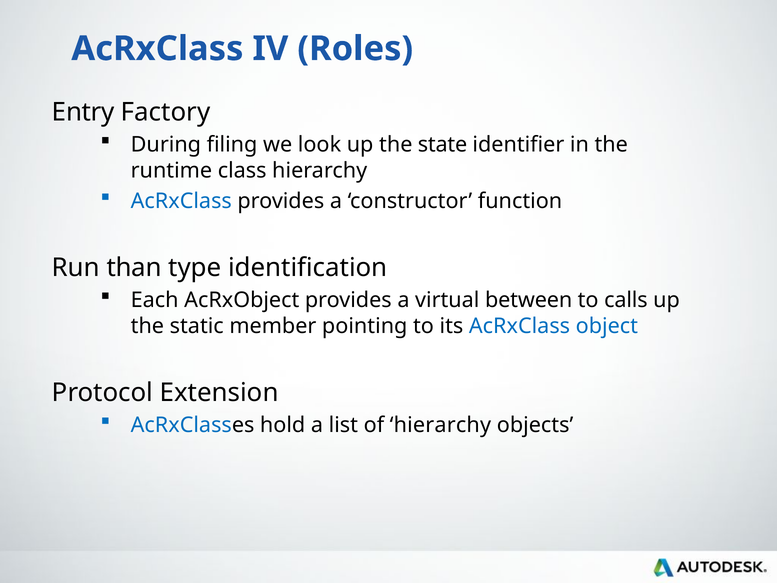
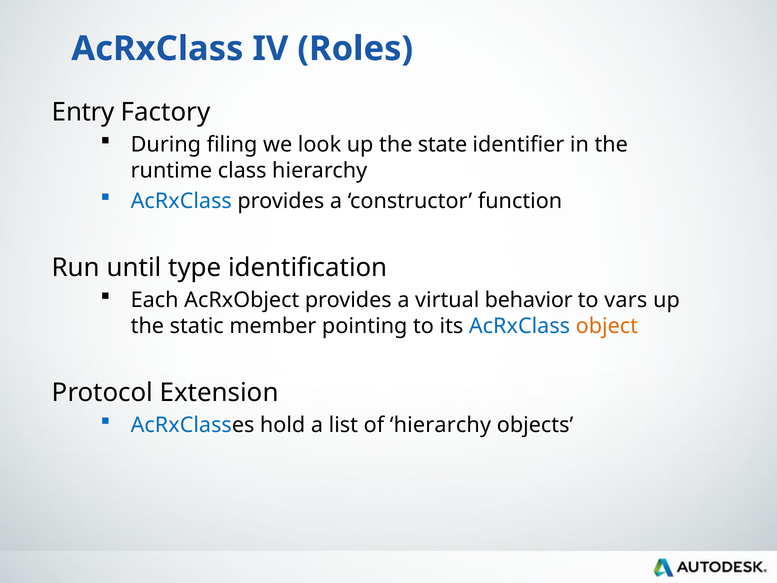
than: than -> until (134, 267)
between: between -> behavior (529, 300)
calls: calls -> vars (626, 300)
object colour: blue -> orange (607, 326)
